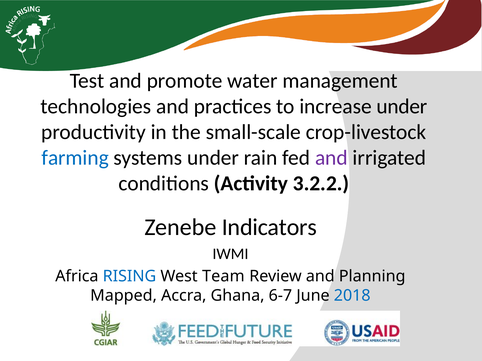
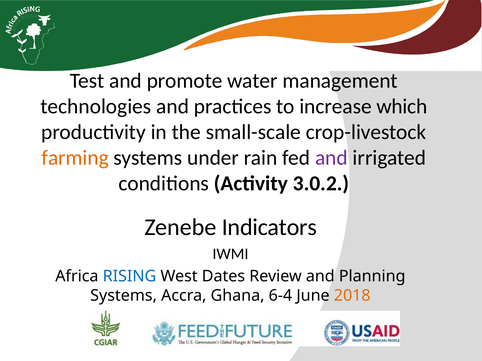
increase under: under -> which (402, 107)
farming colour: blue -> orange (75, 158)
3.2.2: 3.2.2 -> 3.0.2 (321, 184)
Team: Team -> Dates (223, 277)
Mapped: Mapped -> Systems (124, 296)
6-7: 6-7 -> 6-4 (280, 296)
2018 colour: blue -> orange (352, 296)
